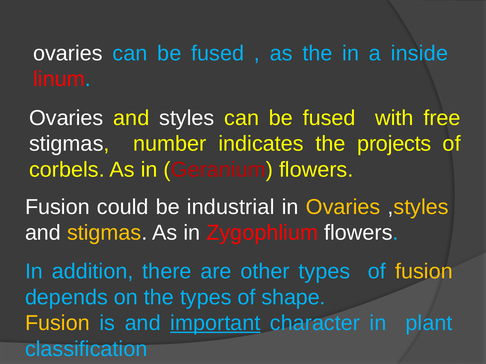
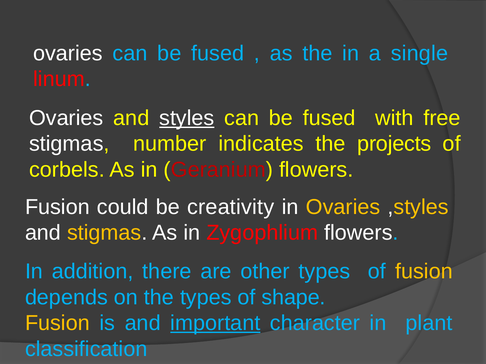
inside: inside -> single (419, 53)
styles underline: none -> present (187, 118)
industrial: industrial -> creativity (231, 207)
